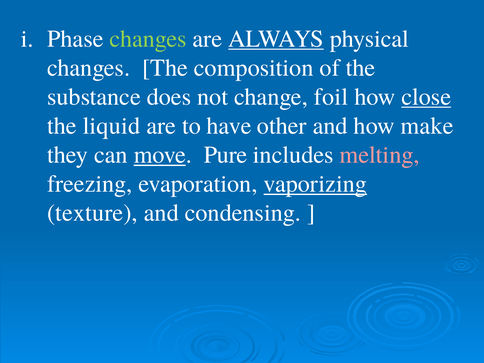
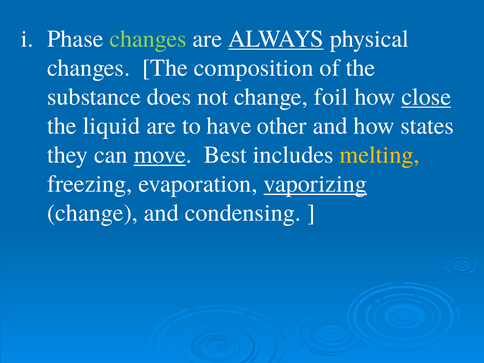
make: make -> states (427, 126)
Pure: Pure -> Best (225, 155)
melting colour: pink -> yellow (380, 155)
texture: texture -> change (92, 213)
